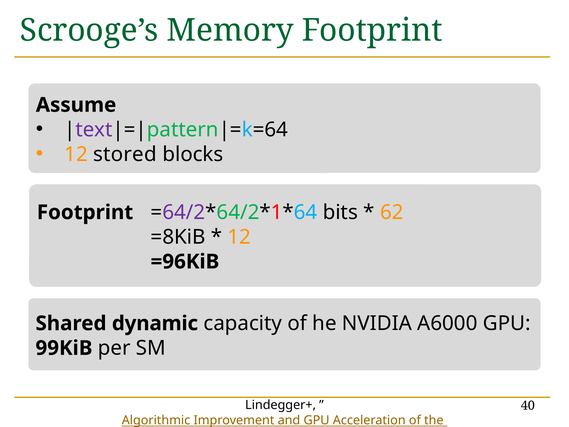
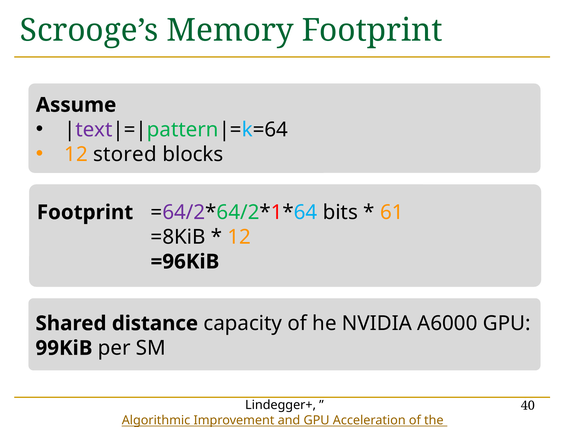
62: 62 -> 61 (392, 212)
dynamic: dynamic -> distance (155, 323)
